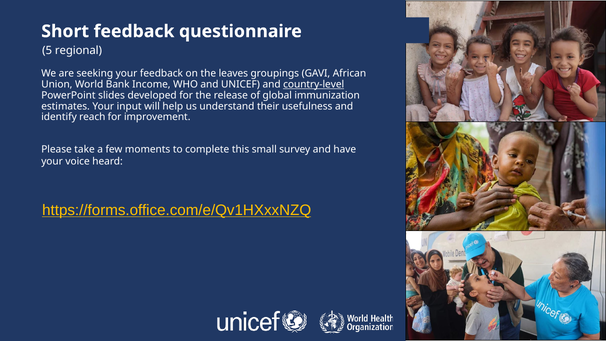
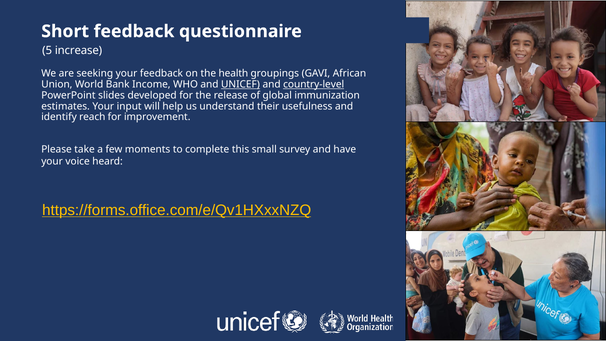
regional: regional -> increase (78, 50)
leaves: leaves -> health (233, 74)
UNICEF underline: none -> present (240, 84)
